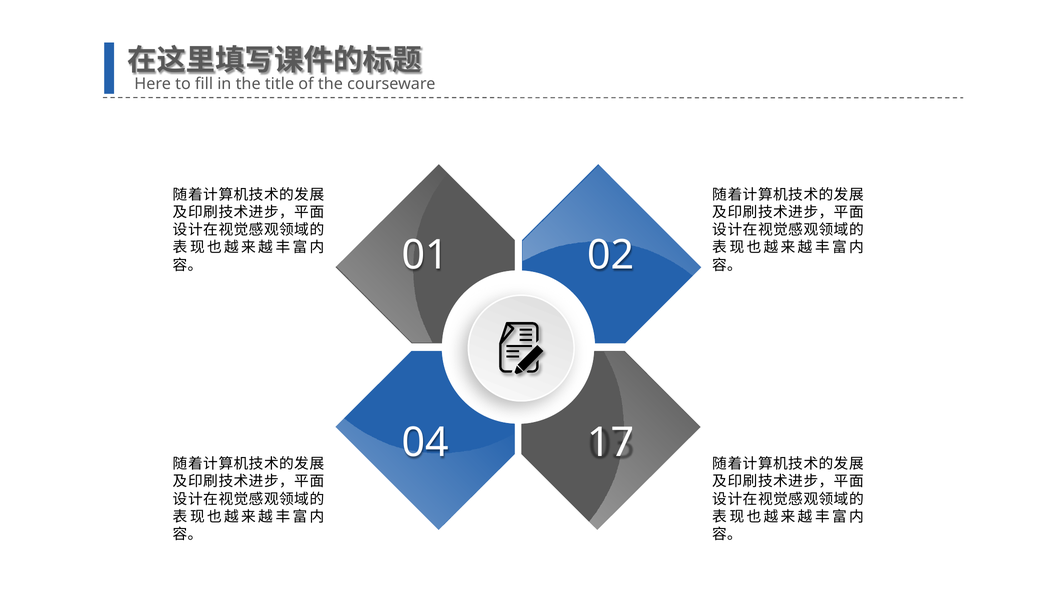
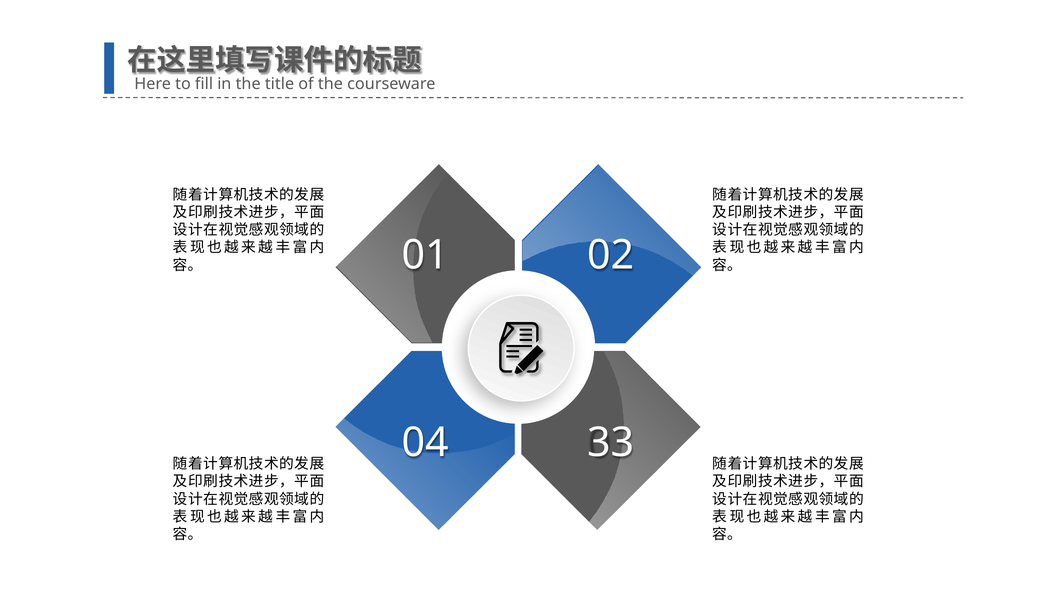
17: 17 -> 33 (611, 443)
